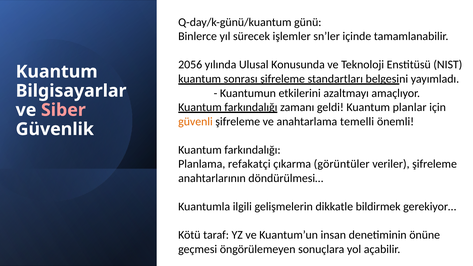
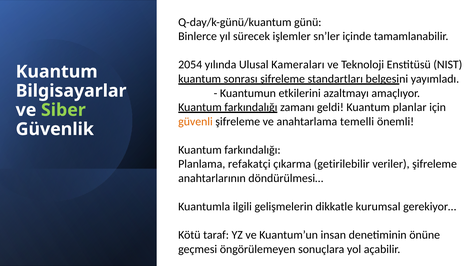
2056: 2056 -> 2054 (190, 65)
Konusunda: Konusunda -> Kameraları (298, 65)
Siber colour: pink -> light green (63, 110)
görüntüler: görüntüler -> getirilebilir (342, 164)
bildirmek: bildirmek -> kurumsal (378, 207)
